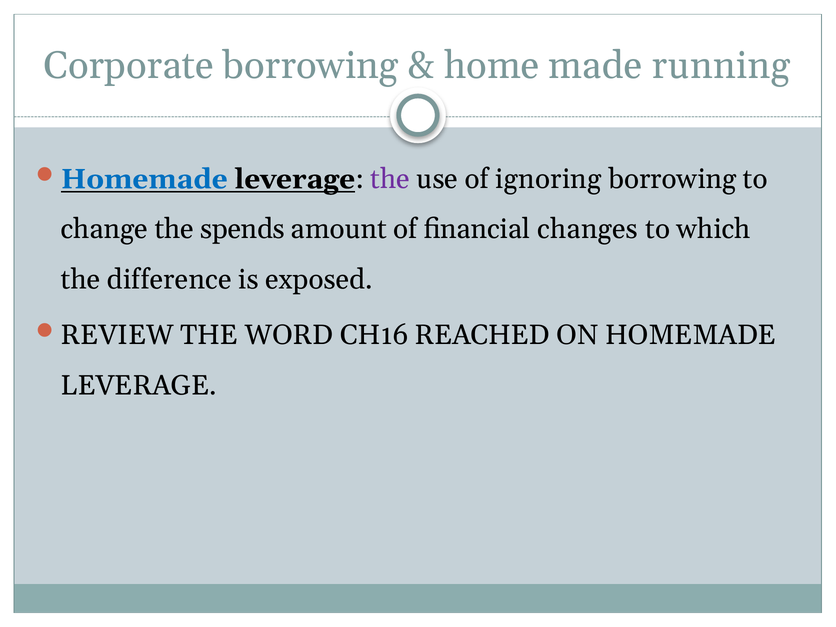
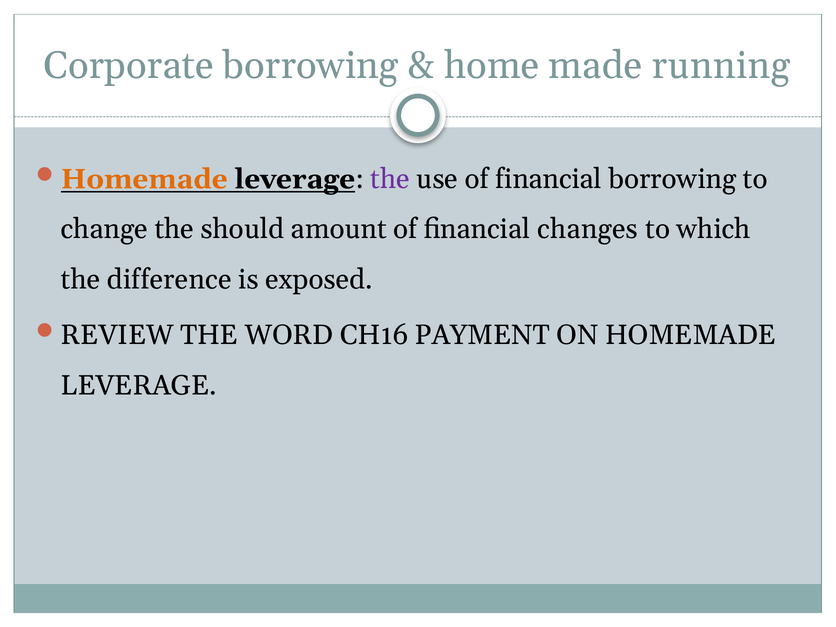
Homemade colour: blue -> orange (144, 179)
use of ignoring: ignoring -> financial (549, 179)
spends: spends -> should (242, 229)
REACHED: REACHED -> PAYMENT (482, 335)
